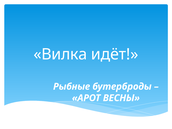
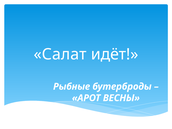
Вилка: Вилка -> Салат (60, 54)
